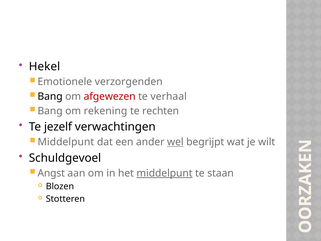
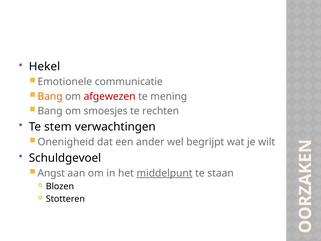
verzorgenden: verzorgenden -> communicatie (129, 82)
Bang colour: black -> orange (50, 96)
verhaal: verhaal -> mening (169, 96)
rekening: rekening -> smoesjes (106, 111)
jezelf: jezelf -> stem (58, 127)
Middelpunt: Middelpunt -> Onenigheid (66, 142)
wel underline: present -> none (175, 142)
